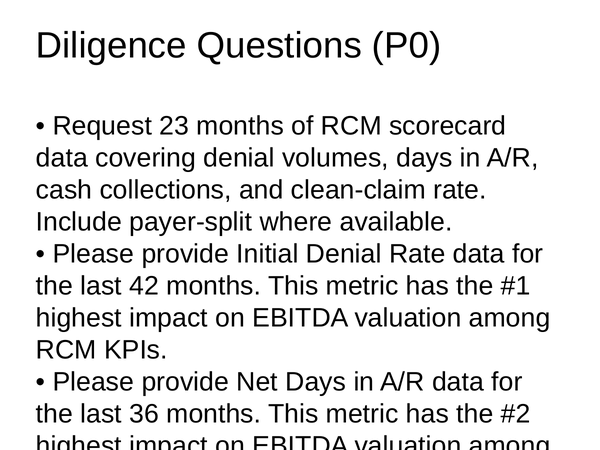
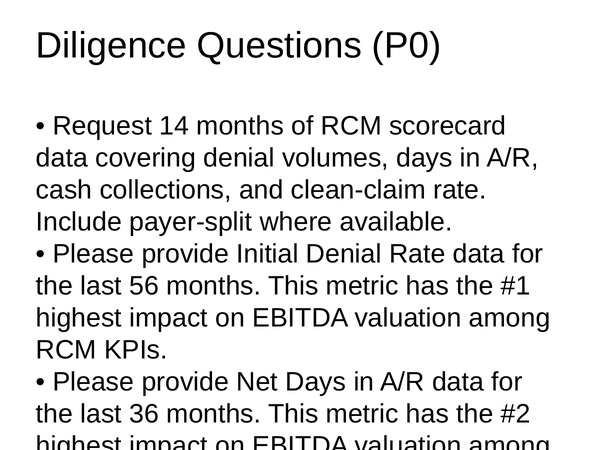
23: 23 -> 14 (174, 126)
42: 42 -> 56 (144, 286)
